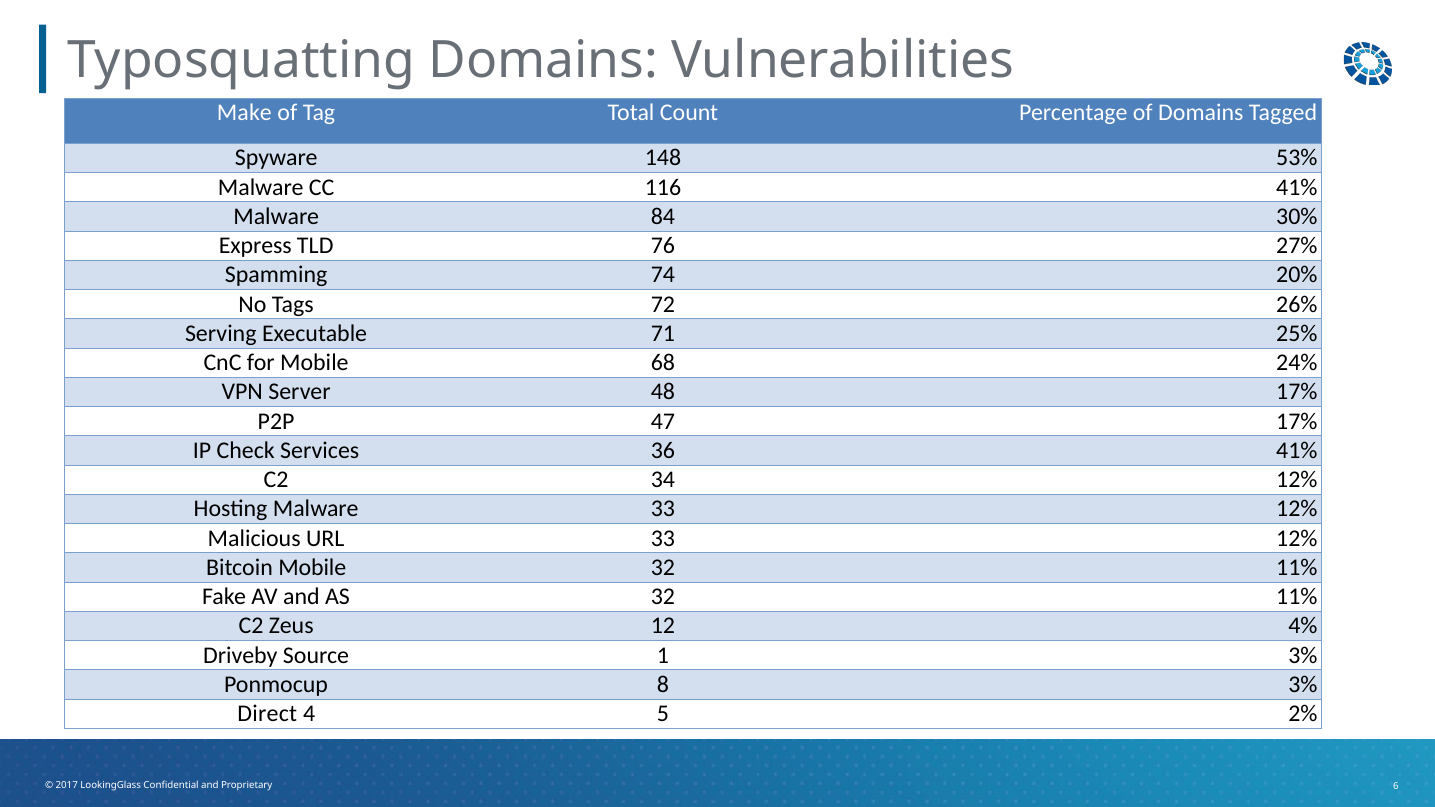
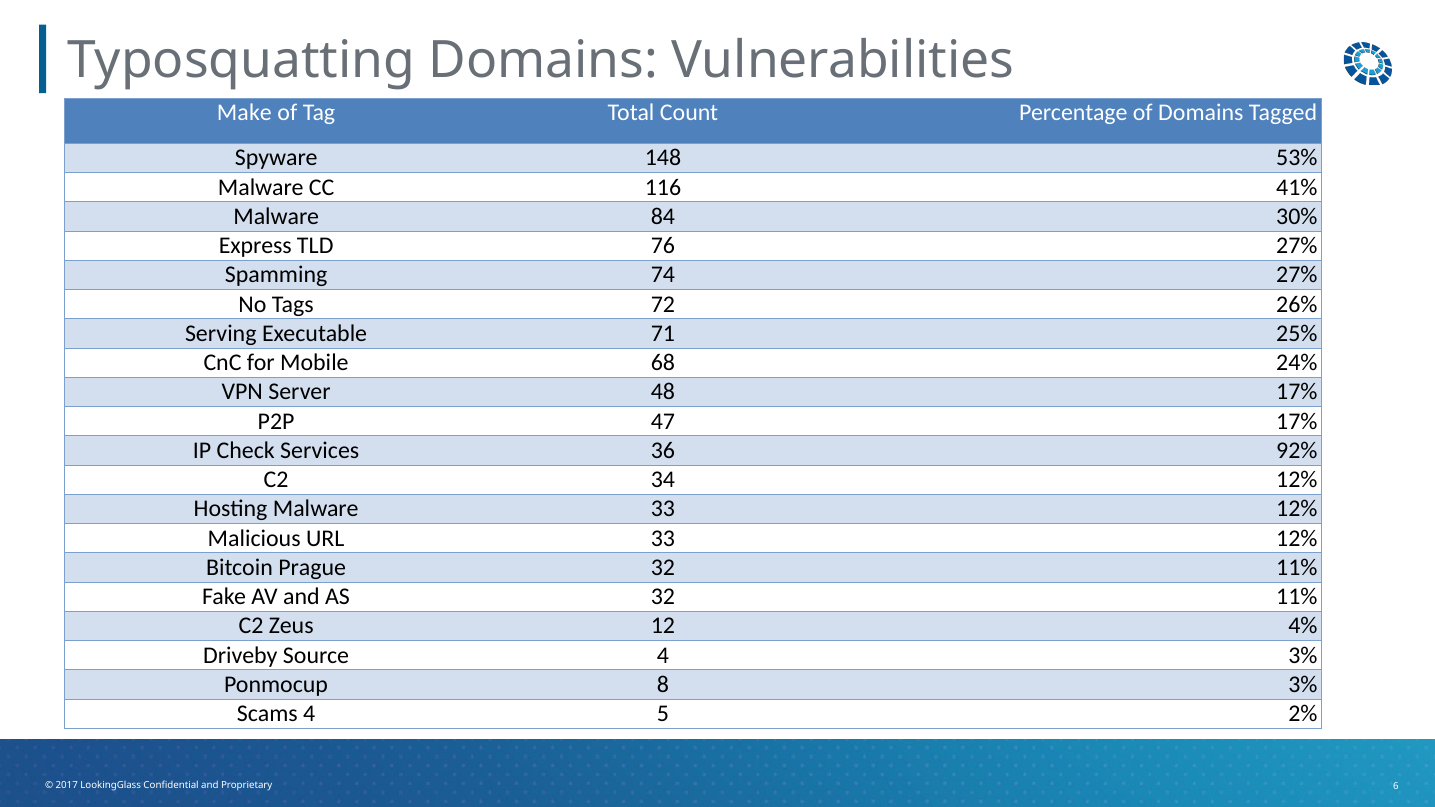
74 20%: 20% -> 27% (1297, 275)
36 41%: 41% -> 92% (1297, 451)
Bitcoin Mobile: Mobile -> Prague (312, 568)
Source 1: 1 -> 4 (663, 655)
Direct: Direct -> Scams (267, 714)
